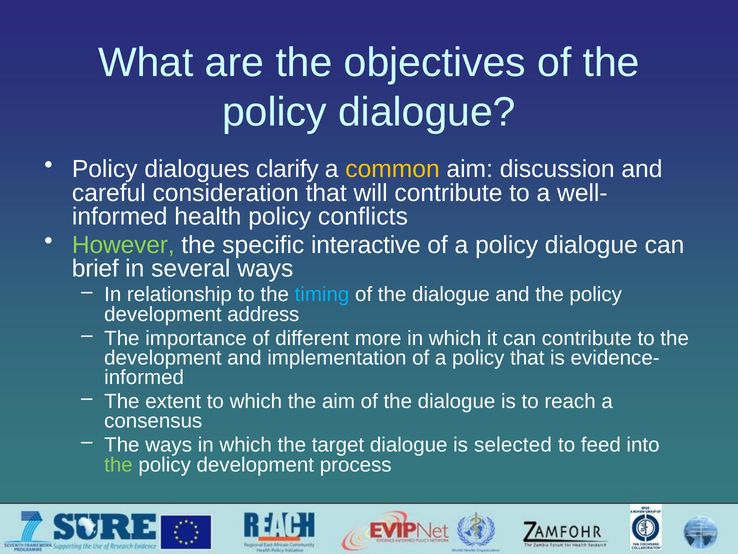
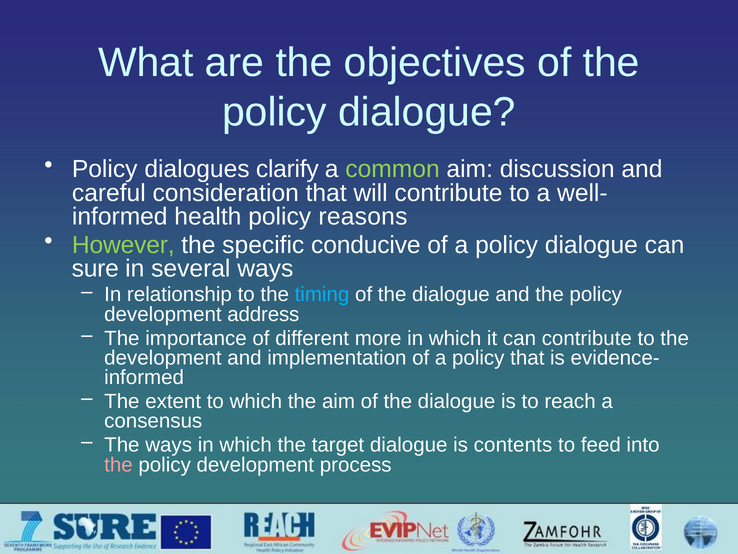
common colour: yellow -> light green (393, 169)
conflicts: conflicts -> reasons (363, 216)
interactive: interactive -> conducive (366, 245)
brief: brief -> sure (95, 269)
selected: selected -> contents (513, 445)
the colour: light green -> pink (118, 464)
